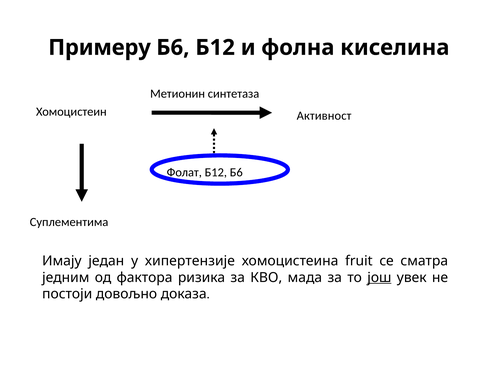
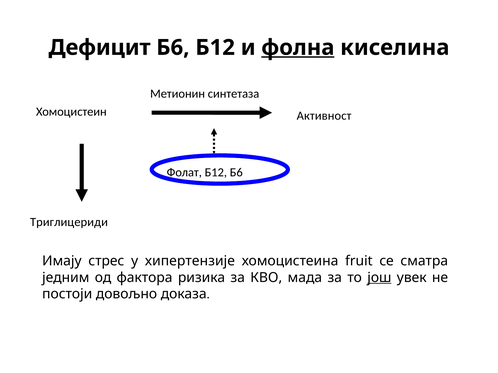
Примеру: Примеру -> Дефицит (100, 48)
фолна underline: none -> present (298, 48)
Суплементима: Суплементима -> Триглицериди (69, 222)
један: један -> стрес (106, 261)
